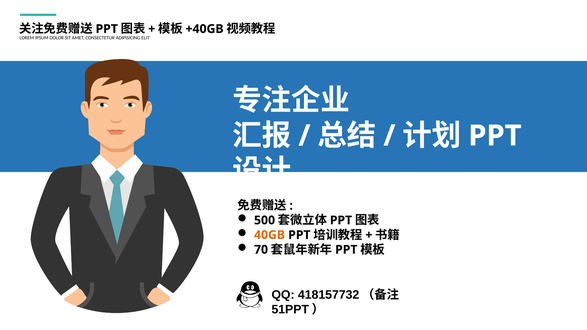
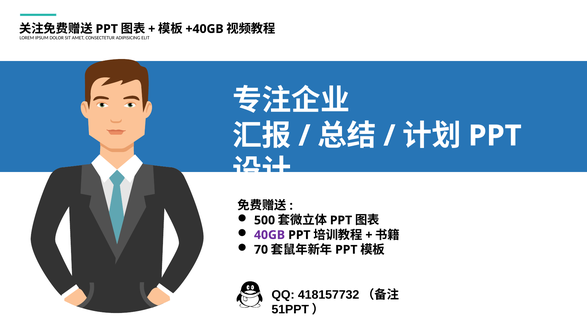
40GB colour: orange -> purple (270, 235)
